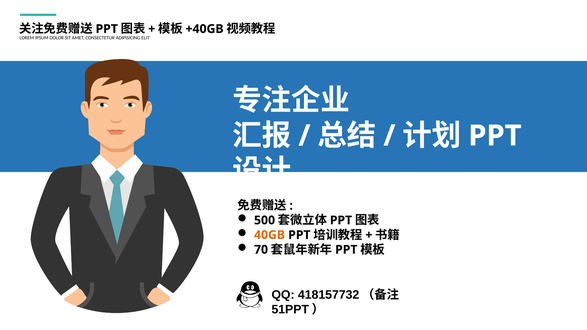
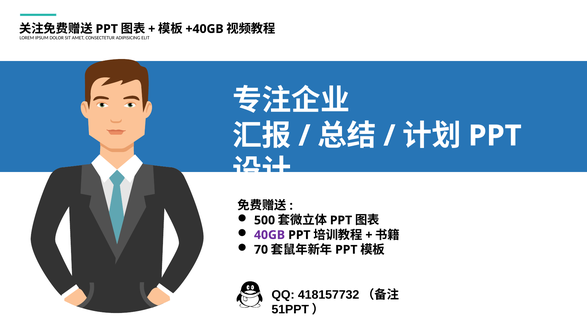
40GB colour: orange -> purple (270, 235)
